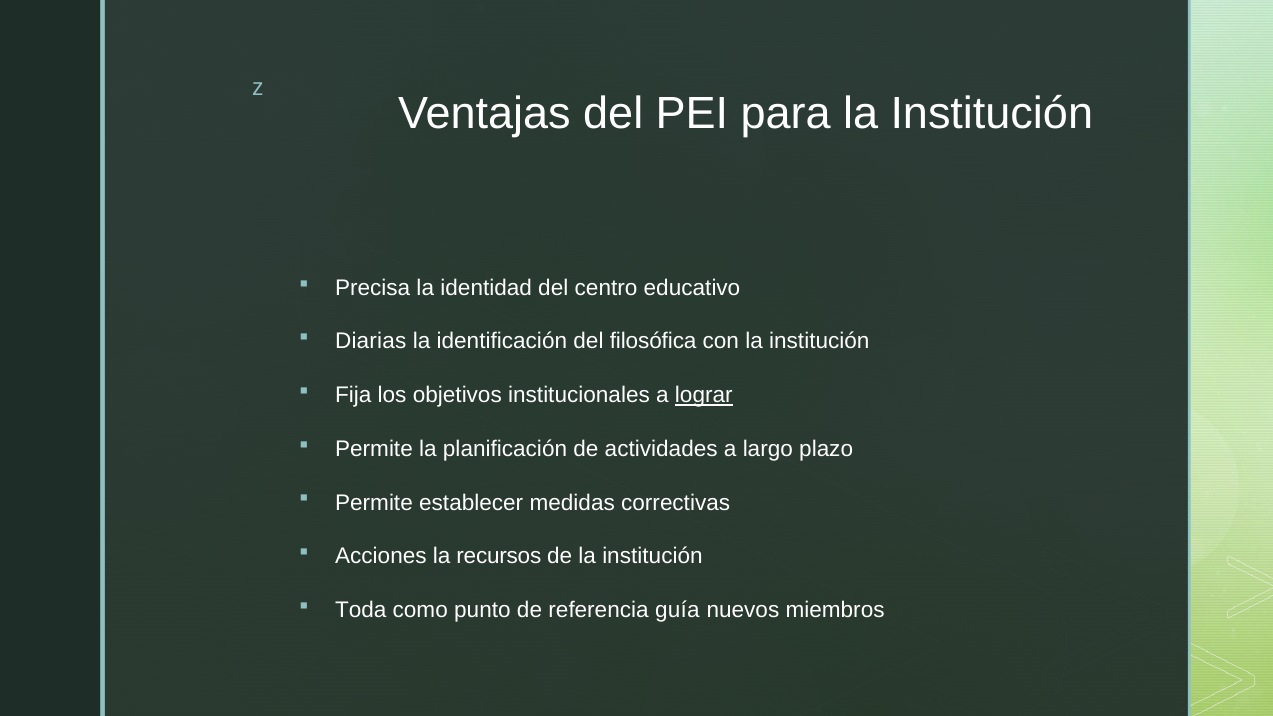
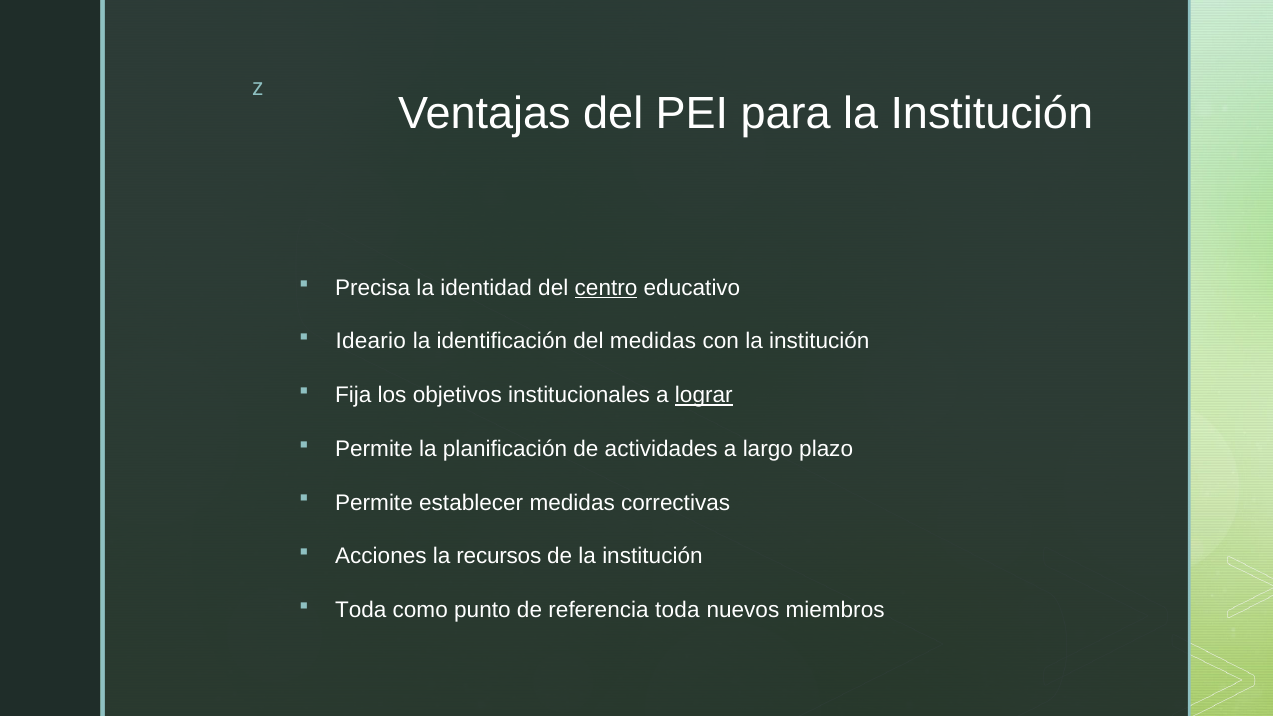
centro underline: none -> present (606, 288)
Diarias: Diarias -> Ideario (371, 342)
del filosófica: filosófica -> medidas (653, 342)
referencia guía: guía -> toda (677, 610)
